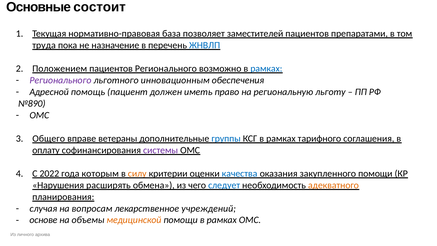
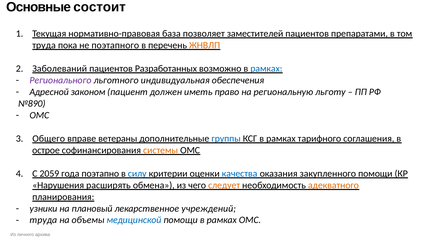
назначение: назначение -> поэтапного (115, 45)
ЖНВЛП colour: blue -> orange (205, 45)
Положением: Положением -> Заболеваний (60, 69)
пациентов Регионального: Регионального -> Разработанных (166, 69)
инновационным: инновационным -> индивидуальная (175, 80)
помощь: помощь -> законом (88, 92)
оплату: оплату -> острое (46, 150)
системы colour: purple -> orange (161, 150)
2022: 2022 -> 2059 (49, 173)
которым: которым -> поэтапно (100, 173)
силу colour: orange -> blue (137, 173)
следует colour: blue -> orange (224, 185)
случая: случая -> узники (43, 208)
вопросам: вопросам -> плановый (92, 208)
основе: основе -> труда (43, 220)
медицинской colour: orange -> blue (134, 220)
